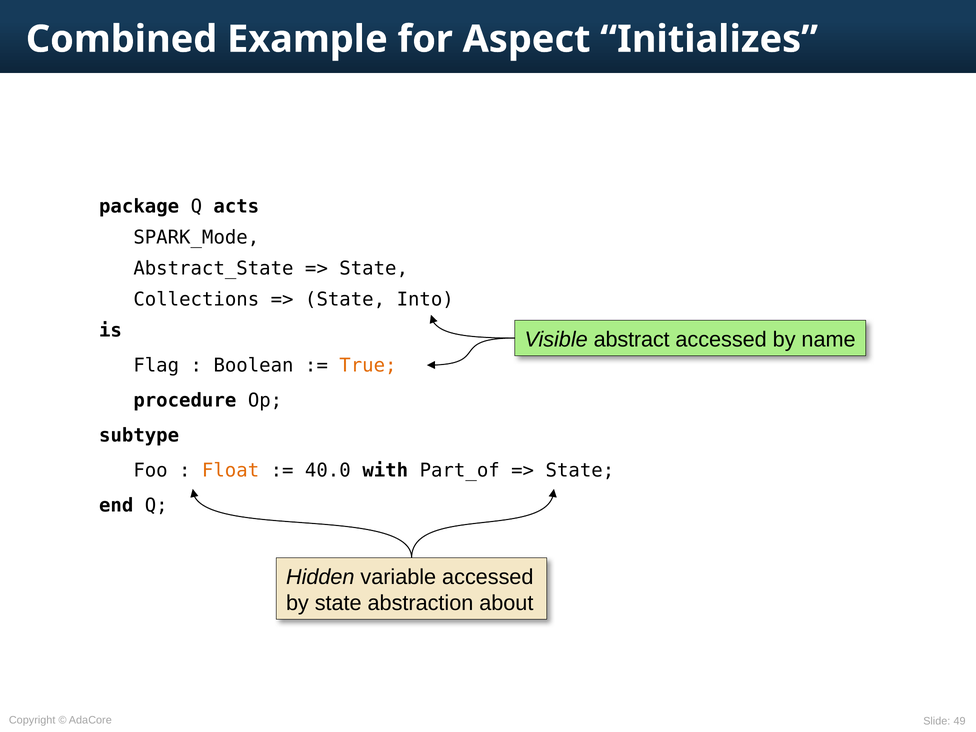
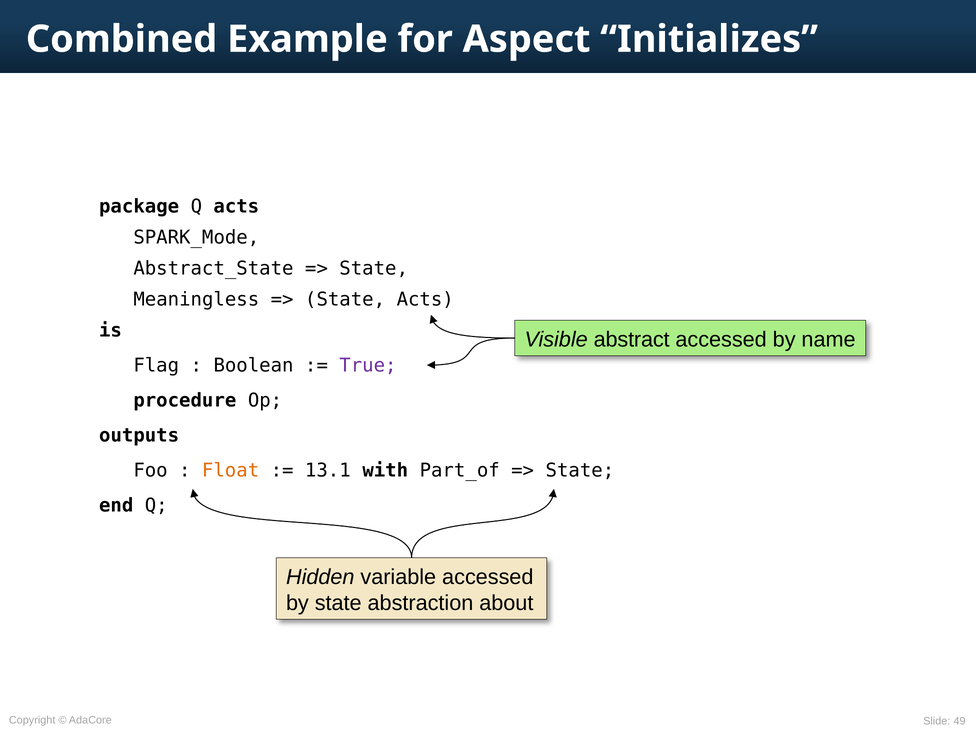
Collections: Collections -> Meaningless (196, 299)
State Into: Into -> Acts (425, 299)
True colour: orange -> purple (368, 365)
subtype: subtype -> outputs (139, 435)
40.0: 40.0 -> 13.1 (328, 470)
